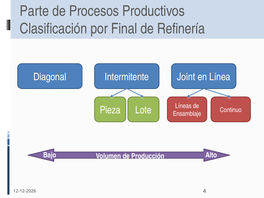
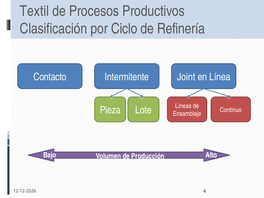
Parte: Parte -> Textil (34, 11)
Final: Final -> Ciclo (124, 29)
Diagonal: Diagonal -> Contacto (50, 77)
